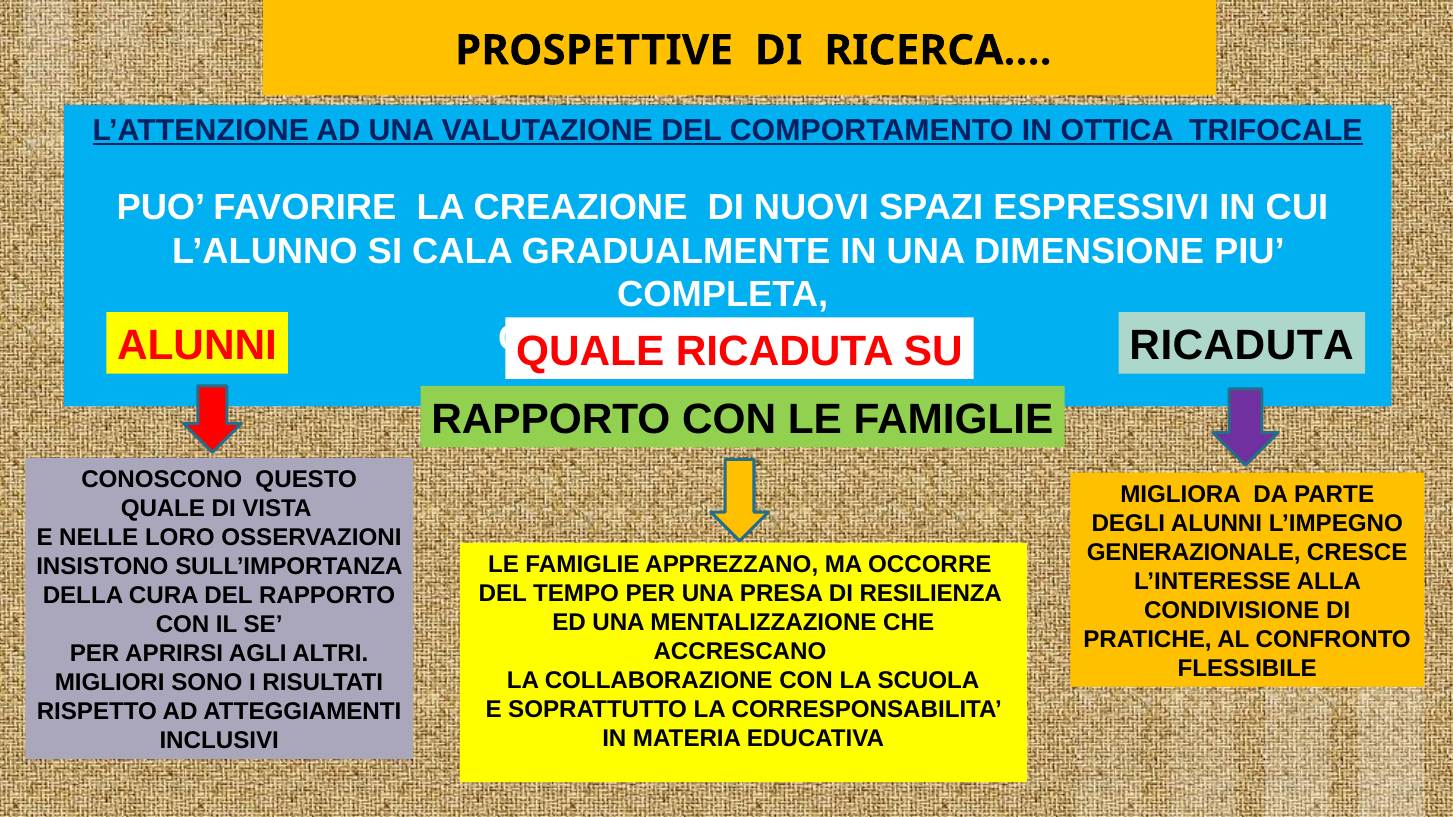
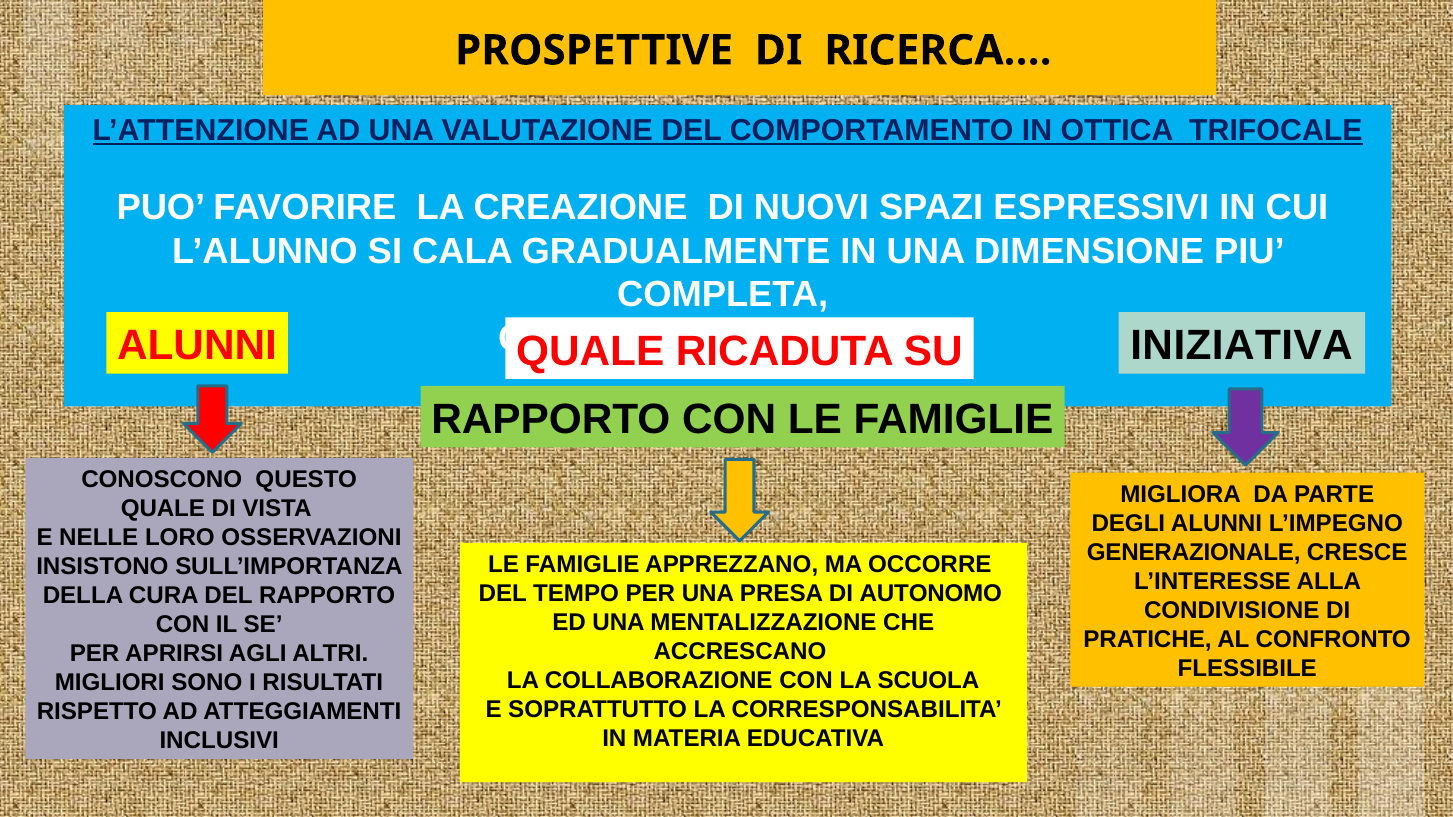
RICADUTA: RICADUTA -> INIZIATIVA (1242, 346)
RESILIENZA: RESILIENZA -> AUTONOMO (931, 594)
